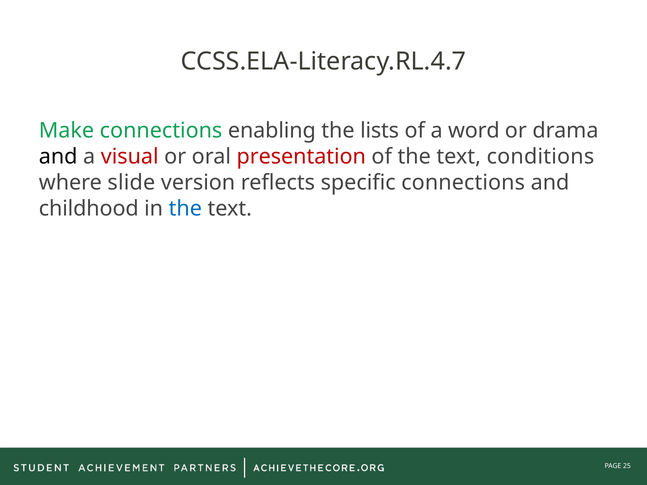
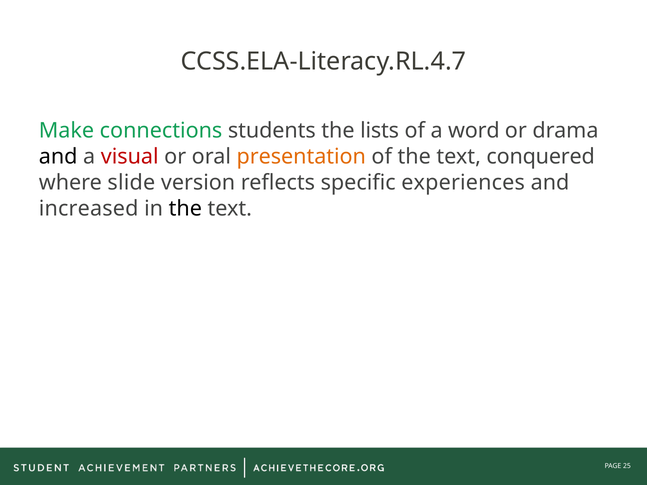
enabling: enabling -> students (272, 131)
presentation colour: red -> orange (301, 157)
conditions: conditions -> conquered (541, 157)
specific connections: connections -> experiences (463, 183)
childhood: childhood -> increased (89, 209)
the colour: blue -> black (185, 209)
